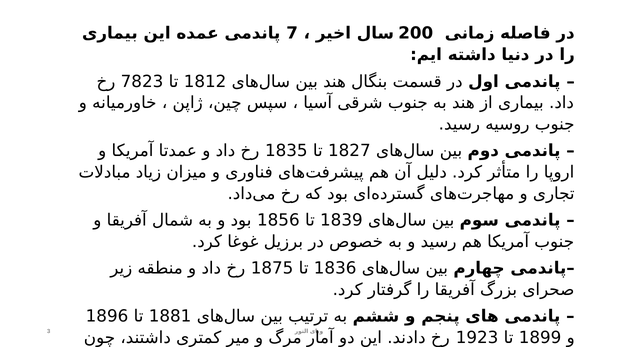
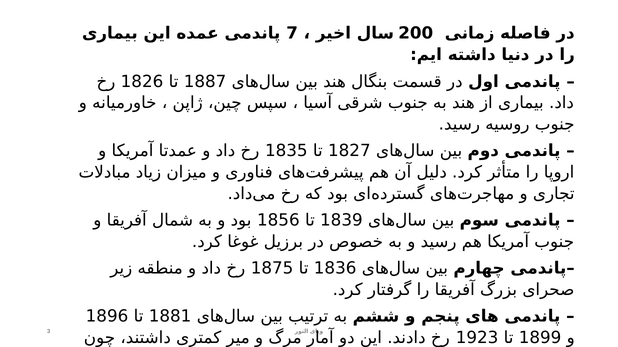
7823: 7823 -> 1826 (142, 82)
1812: 1812 -> 1887 (205, 82)
